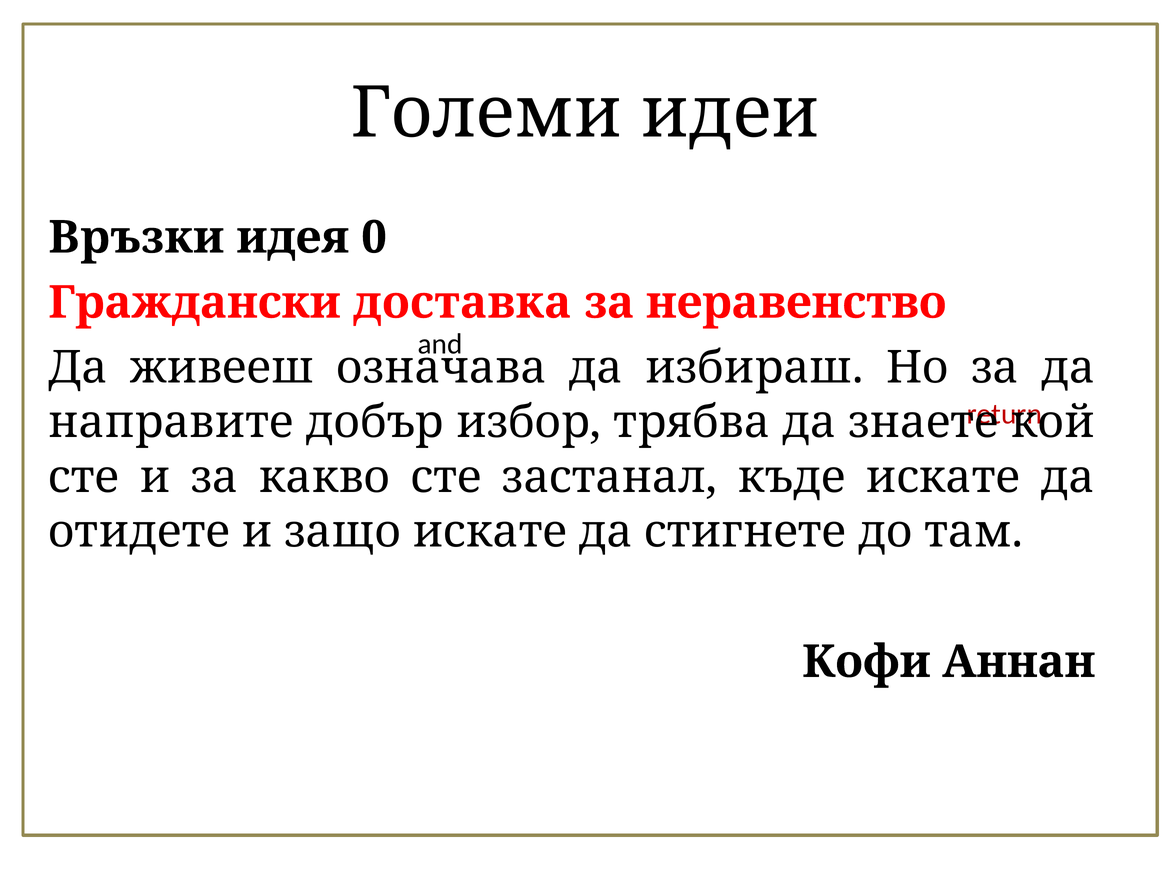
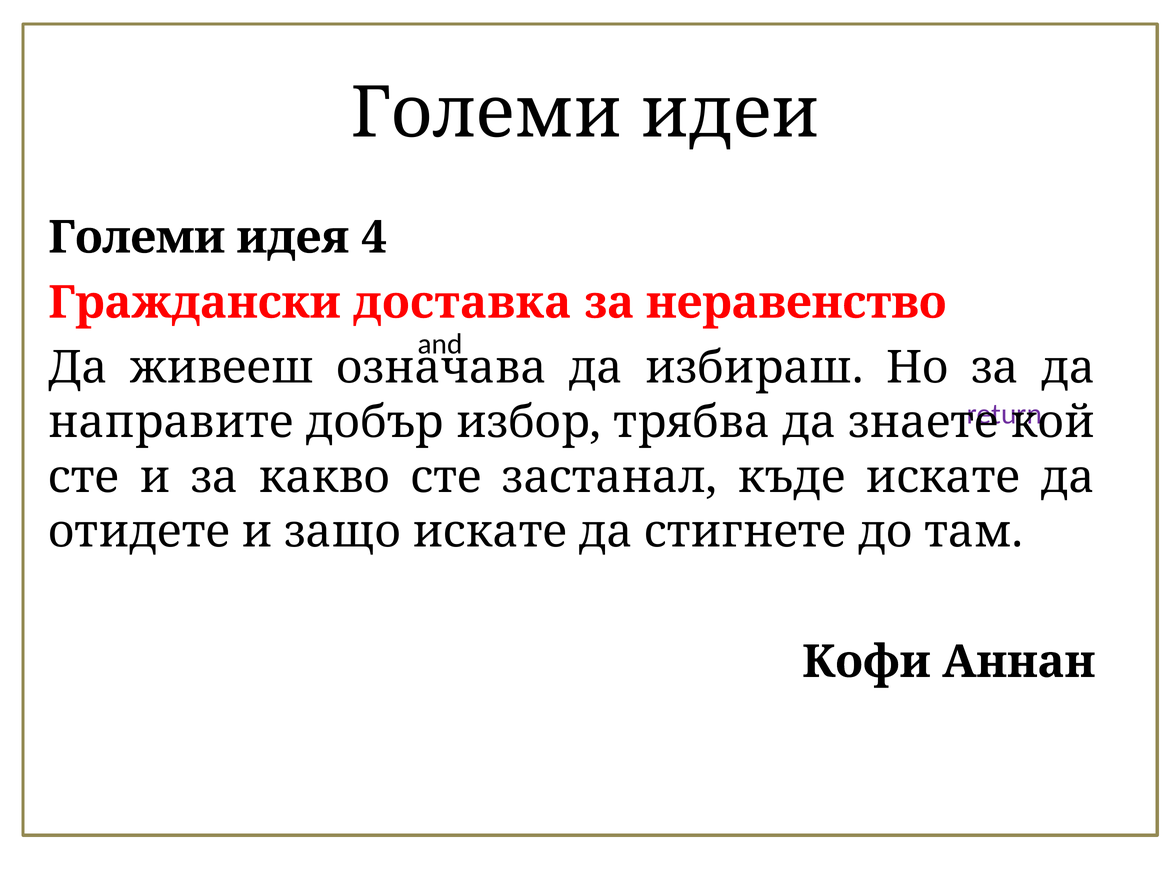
Връзки: Връзки -> Големи (137, 238)
0: 0 -> 4 (374, 238)
return colour: red -> purple (1004, 414)
